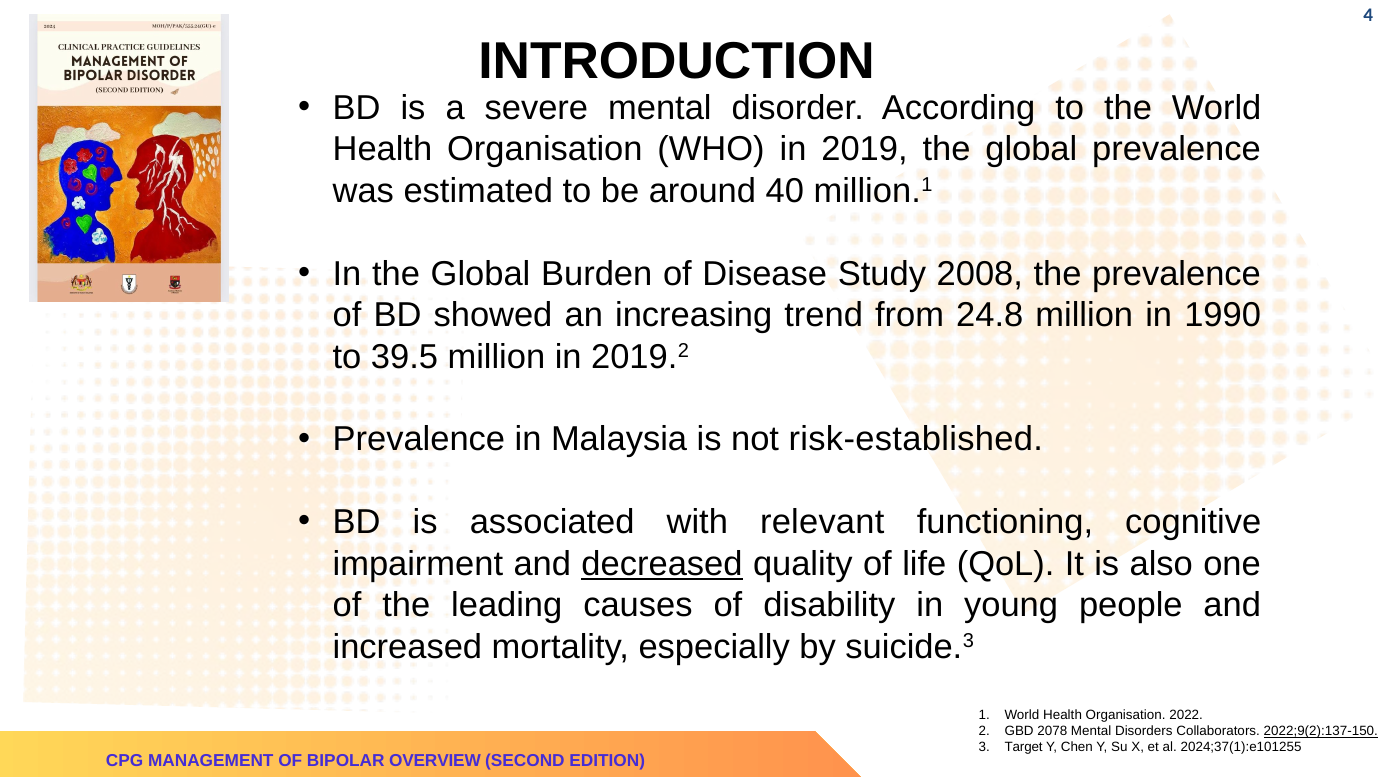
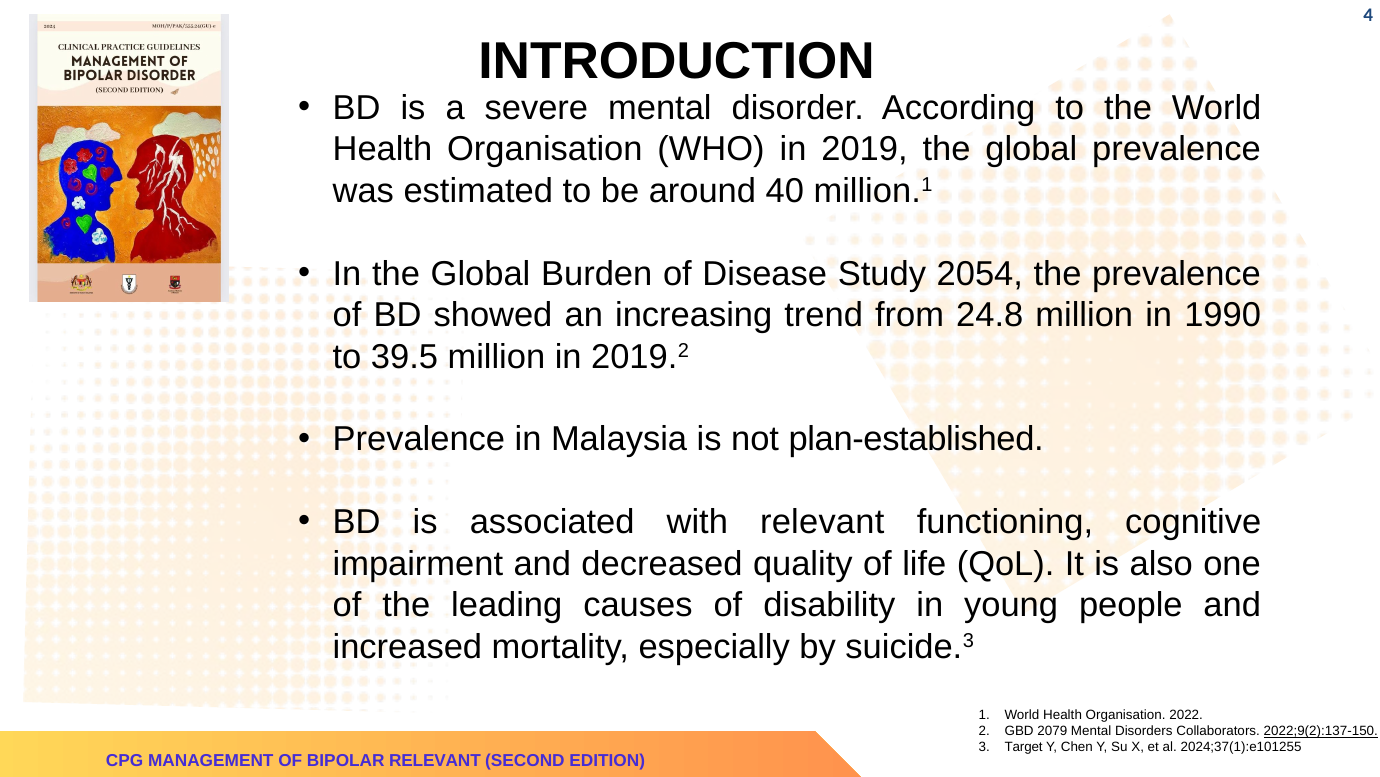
2008: 2008 -> 2054 (980, 273)
risk-established: risk-established -> plan-established (916, 439)
decreased underline: present -> none (662, 563)
2078: 2078 -> 2079 (1052, 731)
BIPOLAR OVERVIEW: OVERVIEW -> RELEVANT (435, 760)
